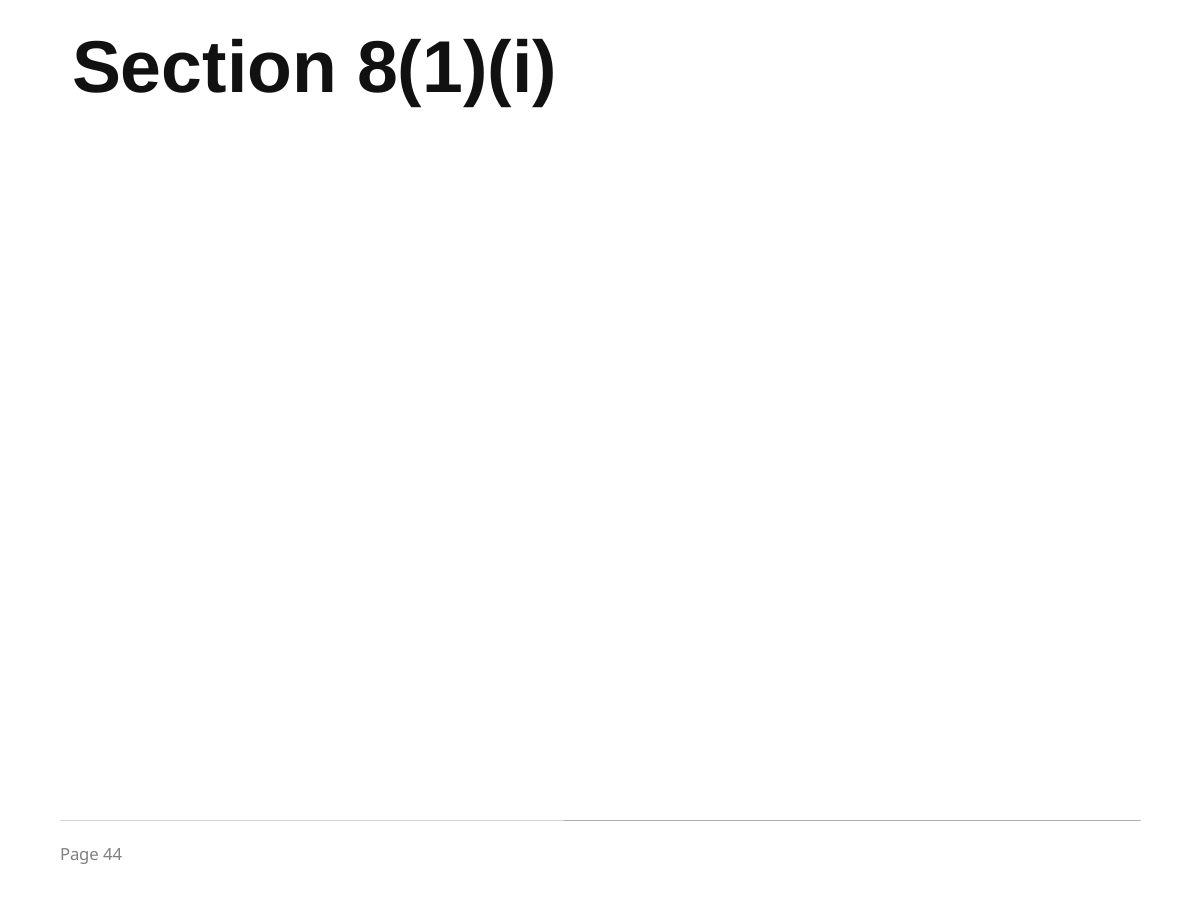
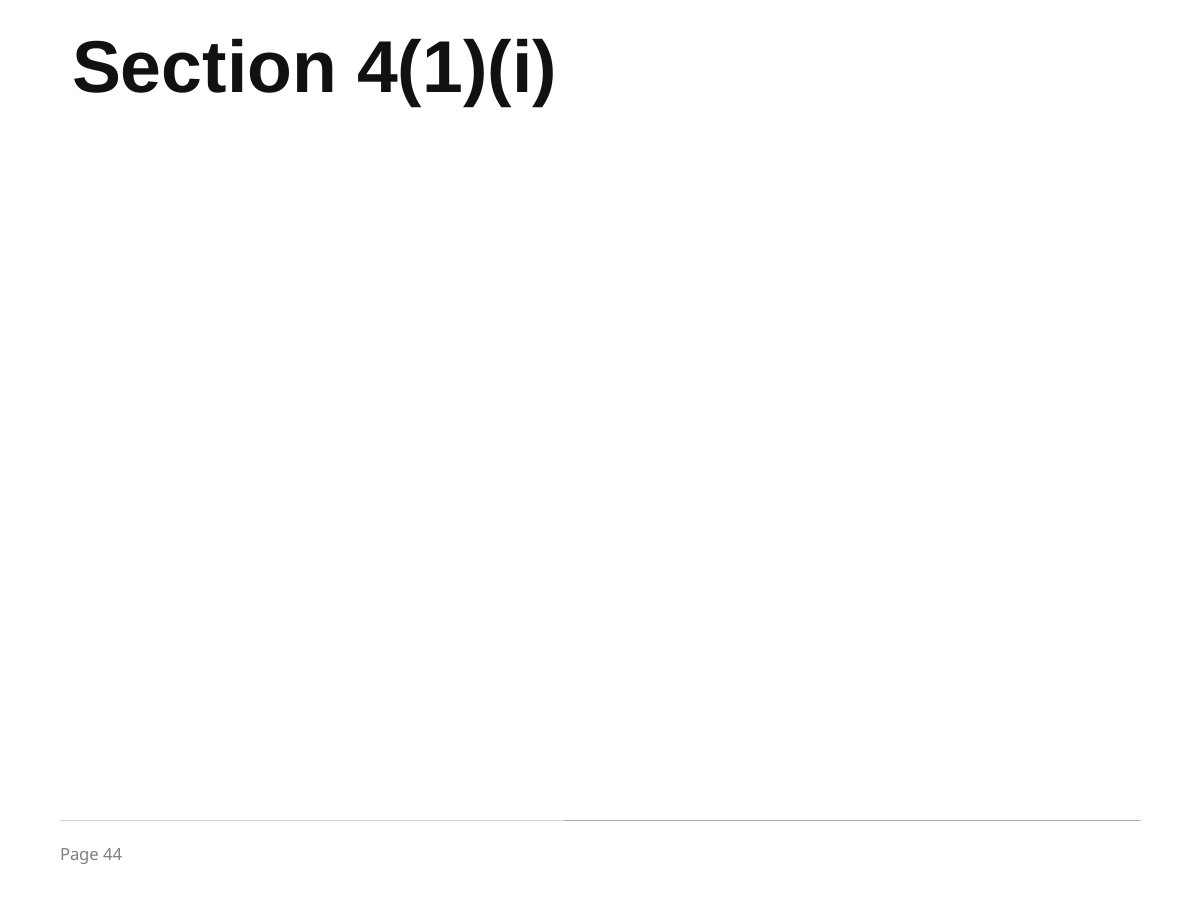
8(1)(i: 8(1)(i -> 4(1)(i (457, 68)
